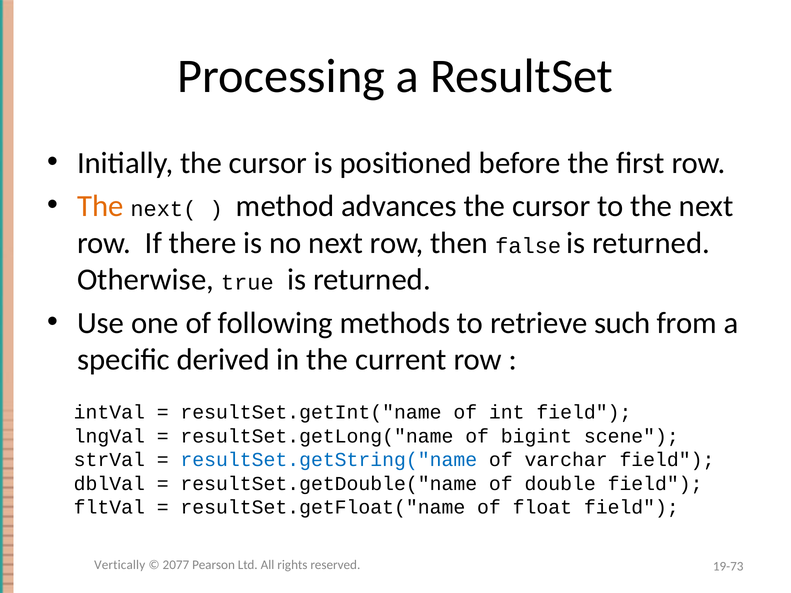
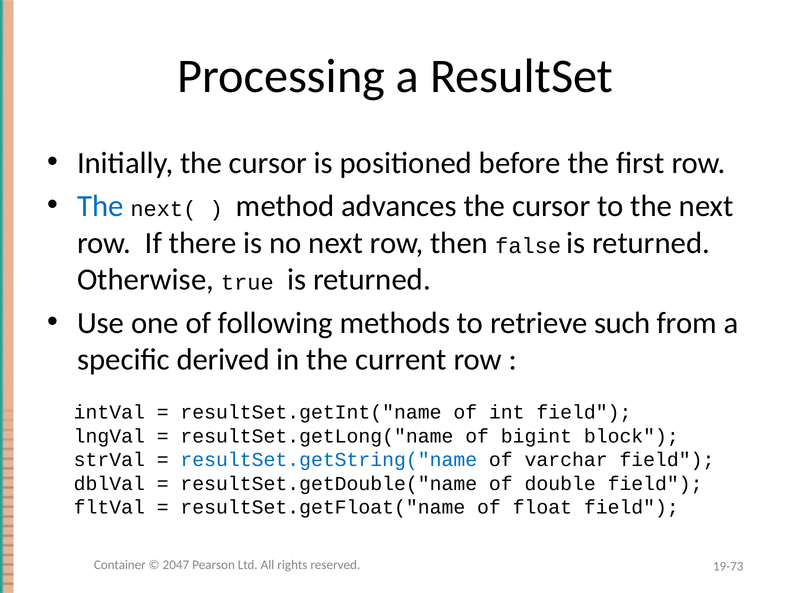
The colour: orange -> blue (100, 206)
scene: scene -> block (631, 436)
Vertically: Vertically -> Container (120, 565)
2077: 2077 -> 2047 (176, 565)
